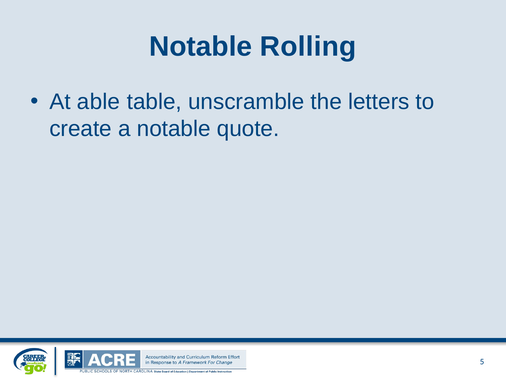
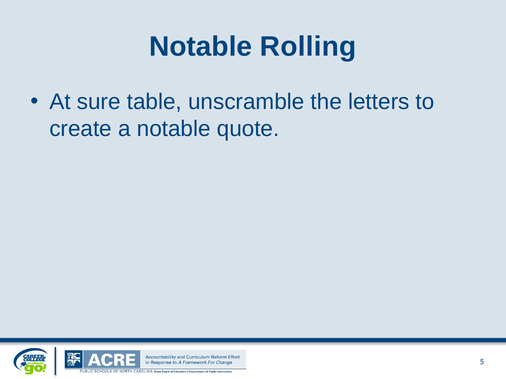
able: able -> sure (99, 102)
